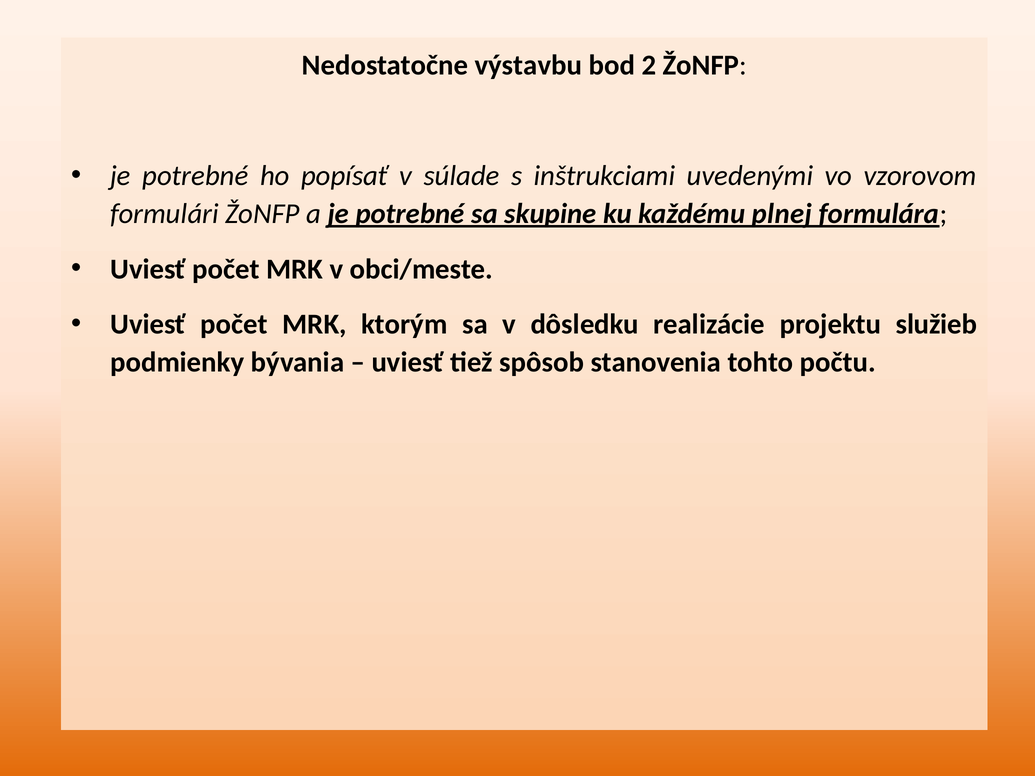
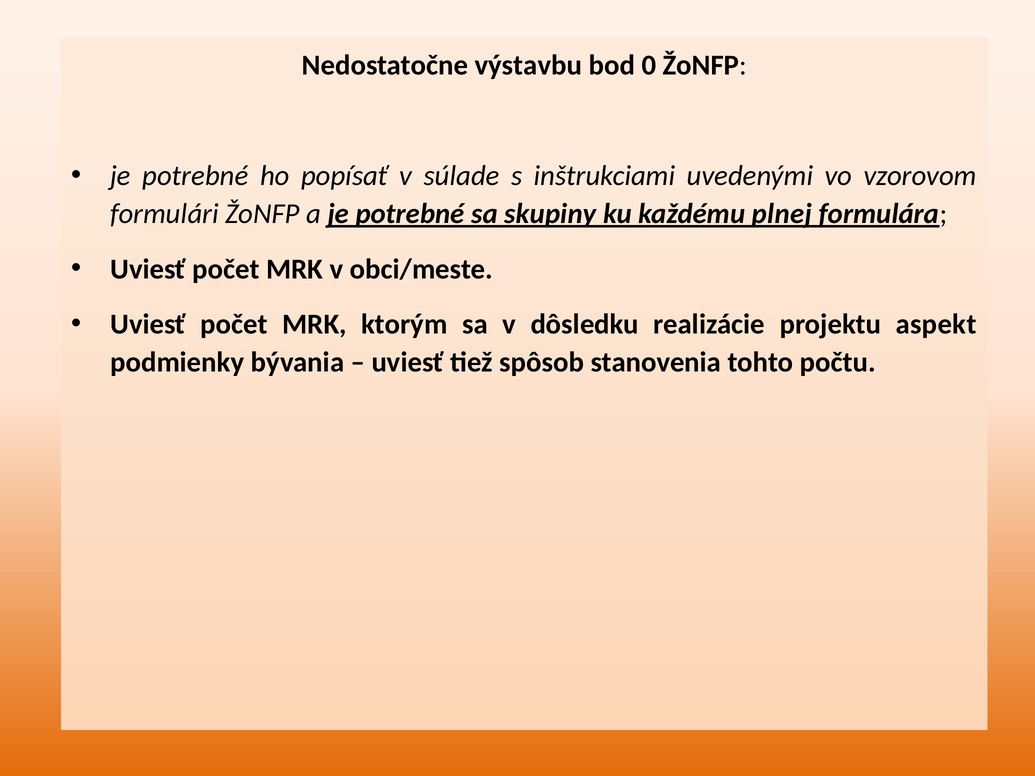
2: 2 -> 0 (649, 66)
skupine: skupine -> skupiny (550, 214)
služieb: služieb -> aspekt (936, 324)
